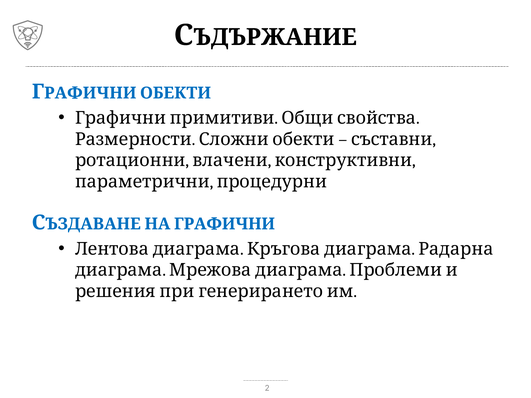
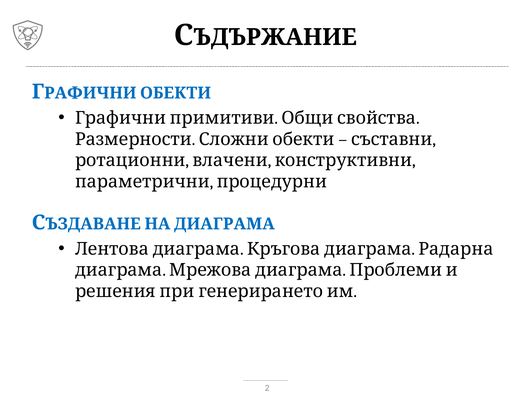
НА ГРАФИЧНИ: ГРАФИЧНИ -> ДИАГРАМА (224, 224)
